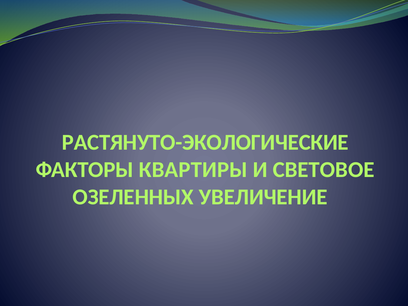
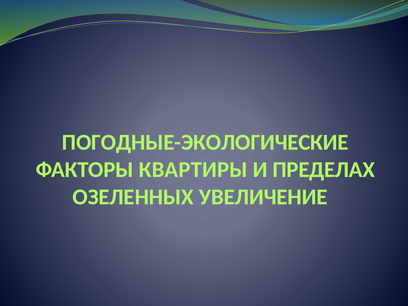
РАСТЯНУТО-ЭКОЛОГИЧЕСКИЕ: РАСТЯНУТО-ЭКОЛОГИЧЕСКИЕ -> ПОГОДНЫЕ-ЭКОЛОГИЧЕСКИЕ (205, 142)
СВЕТОВОЕ: СВЕТОВОЕ -> ПРЕДЕЛАХ (324, 170)
